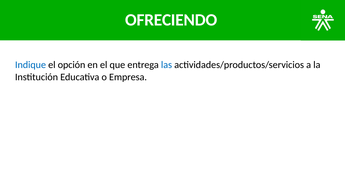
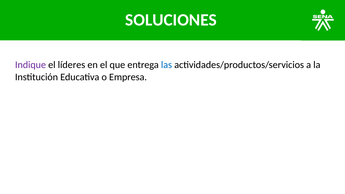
OFRECIENDO: OFRECIENDO -> SOLUCIONES (171, 20)
Indique colour: blue -> purple (31, 65)
opción: opción -> líderes (72, 65)
